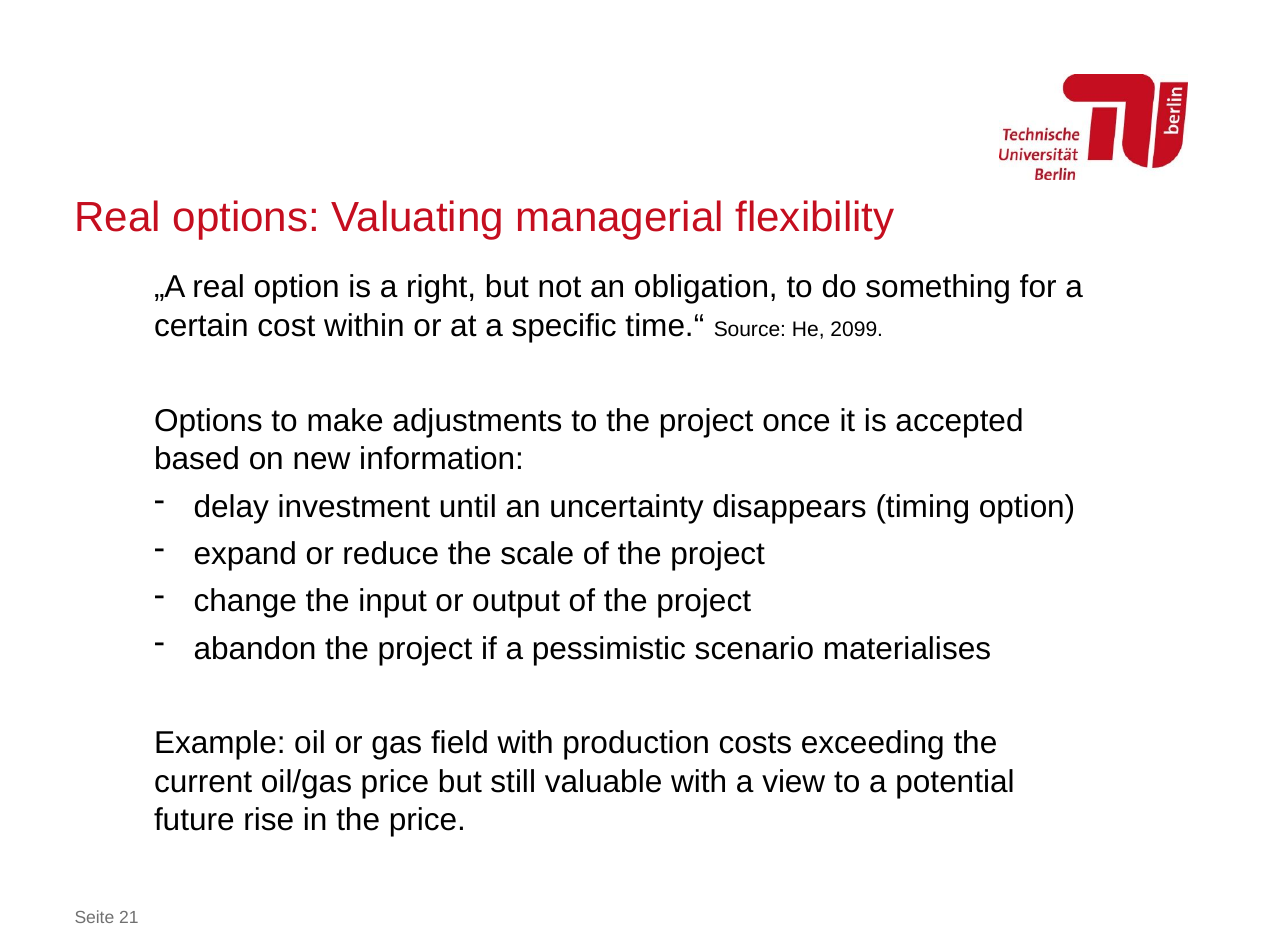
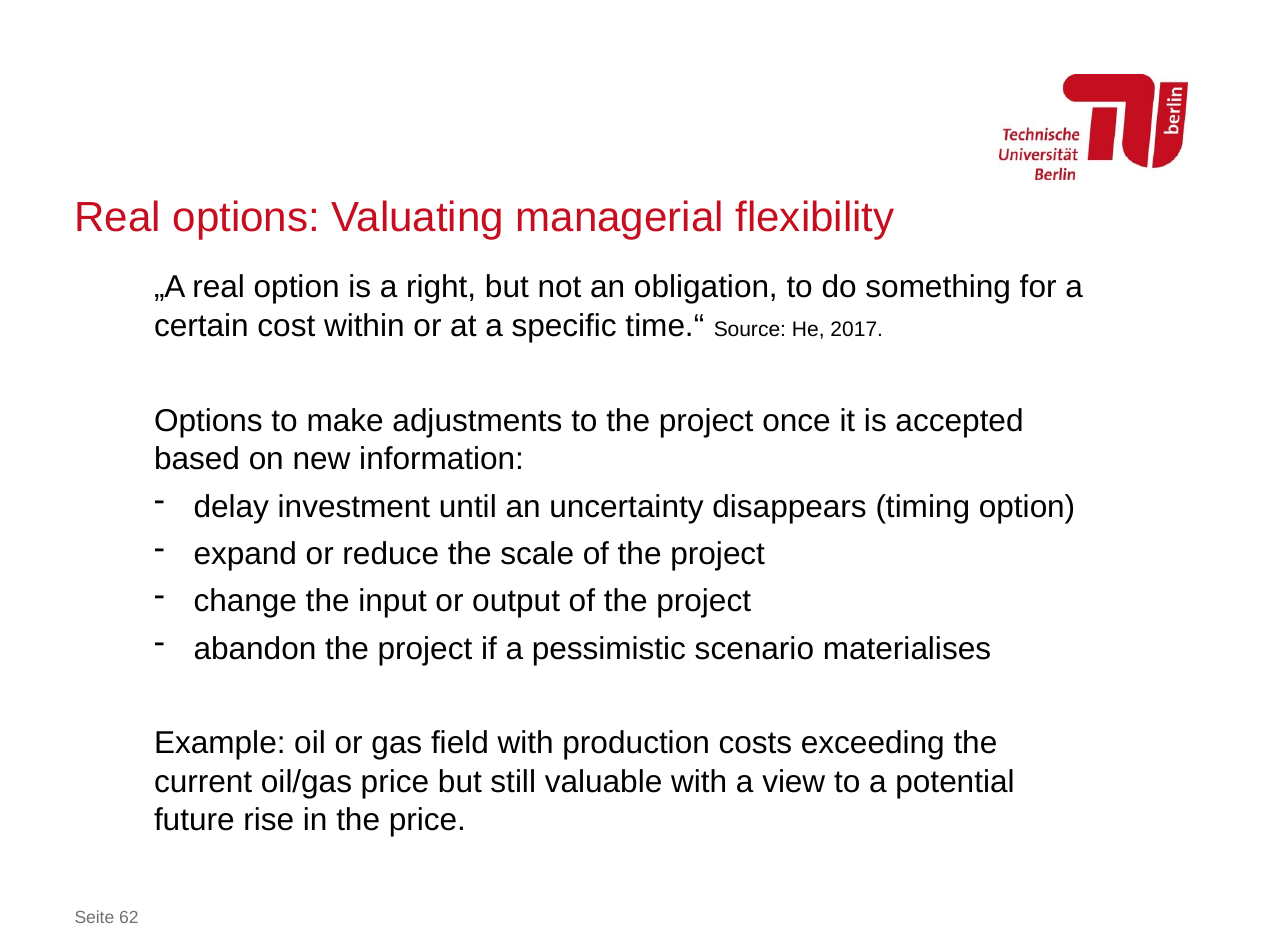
2099: 2099 -> 2017 (857, 330)
21: 21 -> 62 (129, 918)
